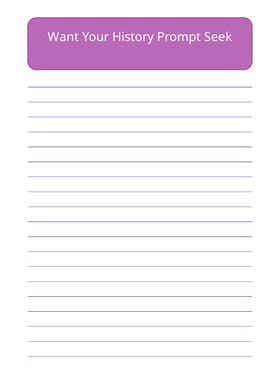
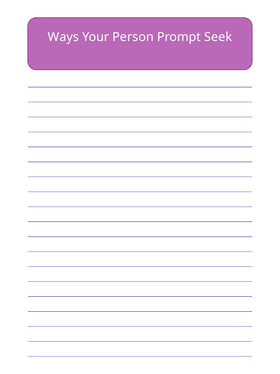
Want: Want -> Ways (63, 37)
History: History -> Person (133, 37)
